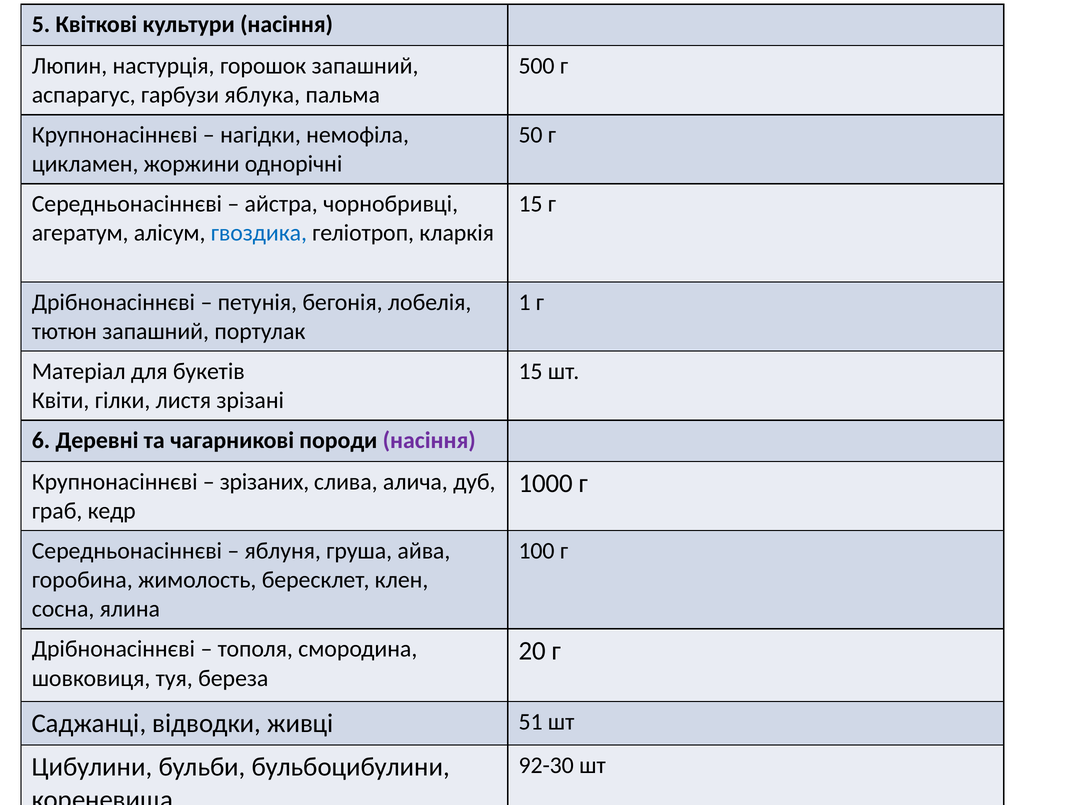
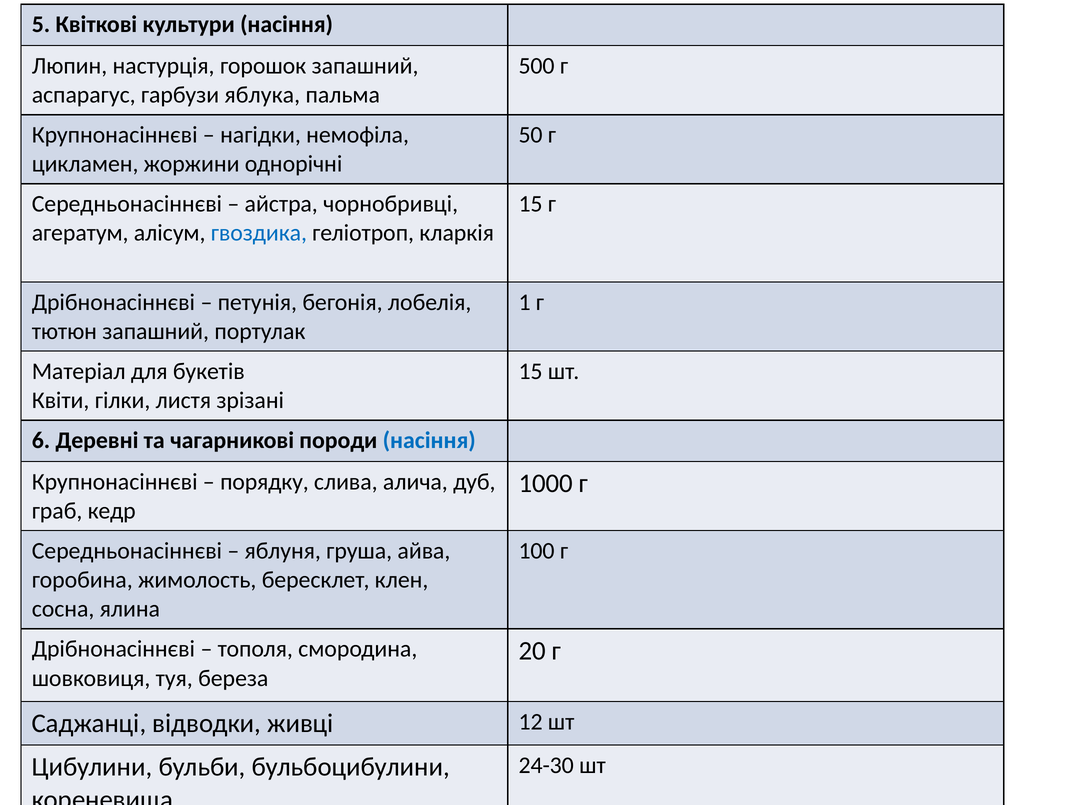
насіння colour: purple -> blue (429, 440)
зрізаних: зрізаних -> порядку (264, 481)
51: 51 -> 12 (531, 721)
92-30: 92-30 -> 24-30 (546, 765)
